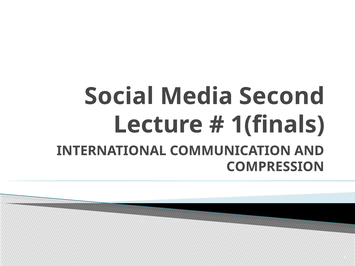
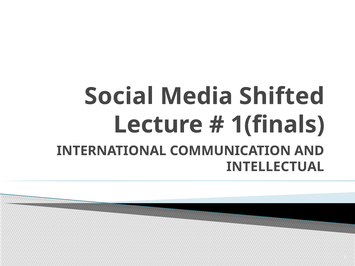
Second: Second -> Shifted (282, 96)
COMPRESSION: COMPRESSION -> INTELLECTUAL (275, 167)
